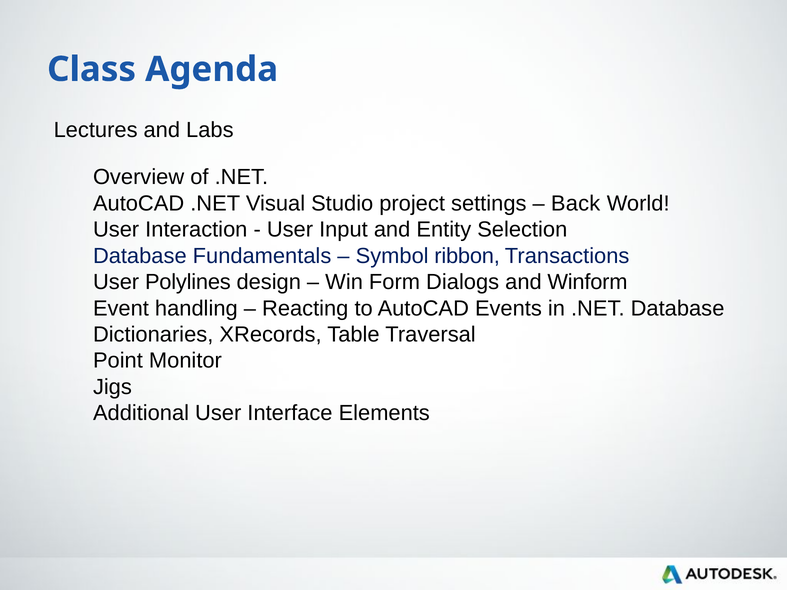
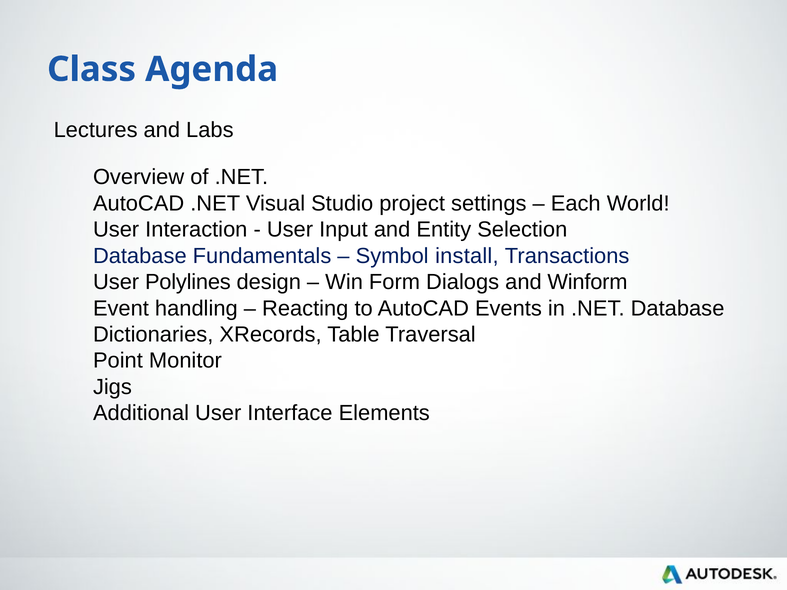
Back: Back -> Each (576, 203)
ribbon: ribbon -> install (467, 256)
